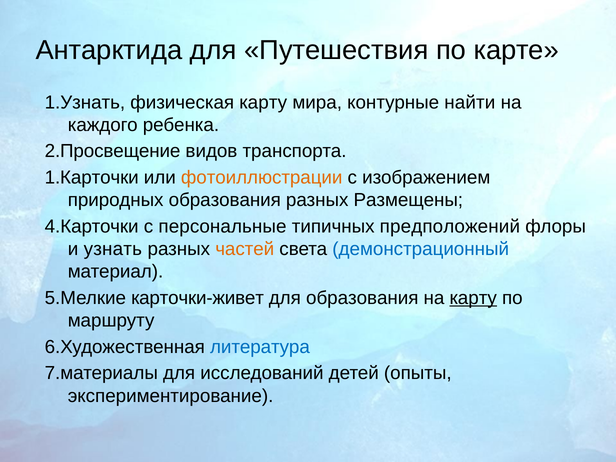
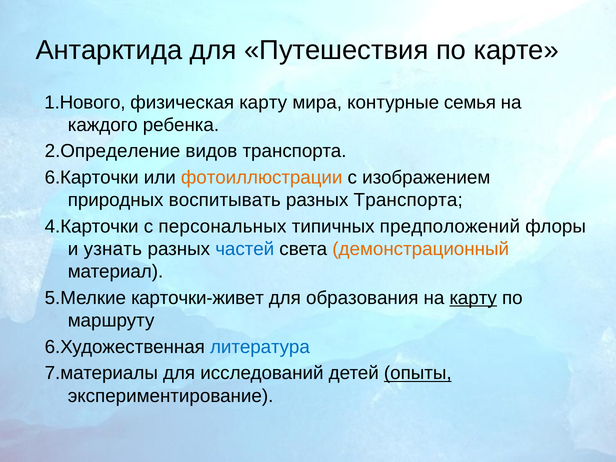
1.Узнать: 1.Узнать -> 1.Нового (85, 102)
найти: найти -> семья (470, 102)
2.Просвещение: 2.Просвещение -> 2.Определение (112, 151)
1.Карточки: 1.Карточки -> 6.Карточки (92, 178)
природных образования: образования -> воспитывать (225, 200)
разных Размещены: Размещены -> Транспорта (408, 200)
персональные: персональные -> персональных (222, 226)
частей colour: orange -> blue (245, 249)
демонстрационный colour: blue -> orange (421, 249)
опыты underline: none -> present (418, 373)
